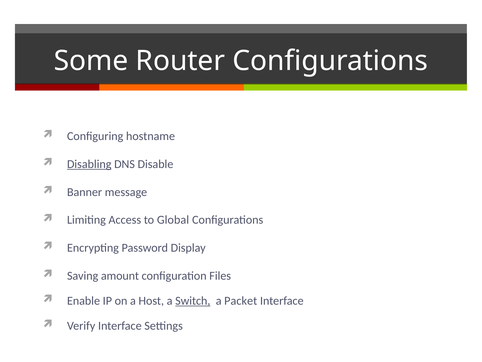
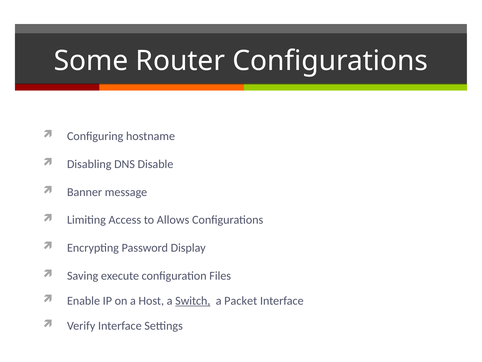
Disabling underline: present -> none (89, 164)
Global: Global -> Allows (173, 220)
amount: amount -> execute (120, 275)
